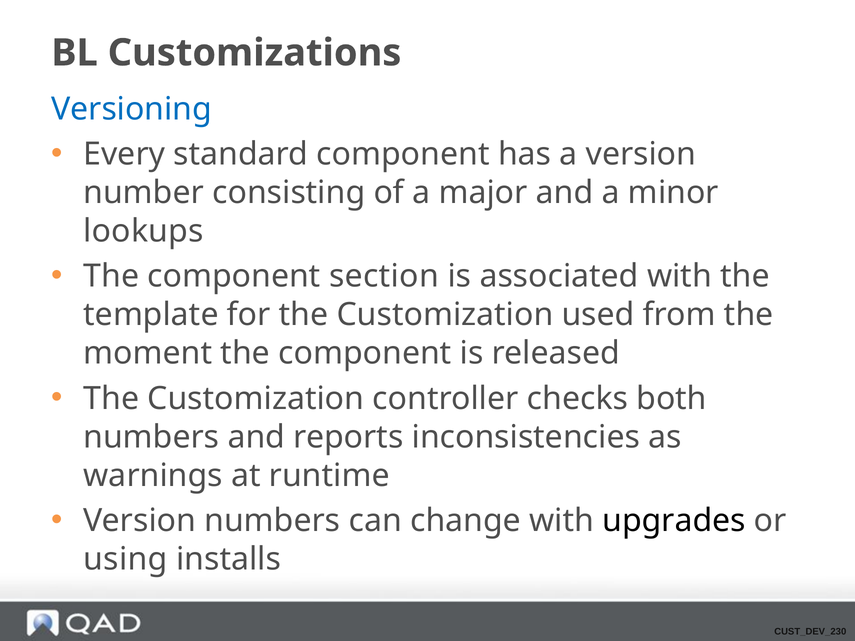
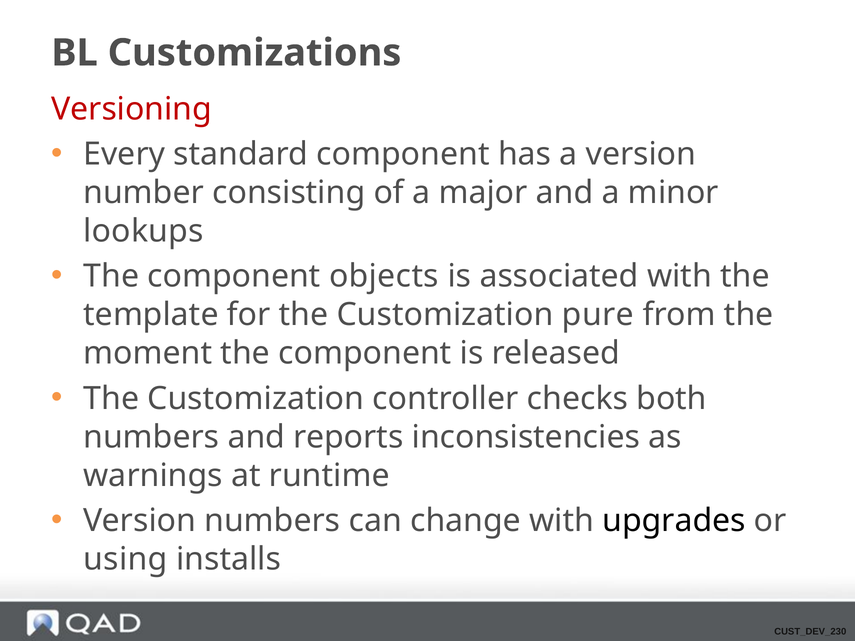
Versioning colour: blue -> red (132, 109)
section: section -> objects (384, 277)
used: used -> pure (598, 315)
